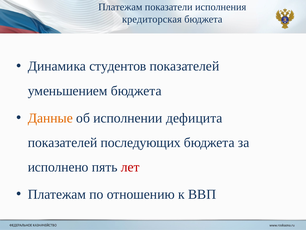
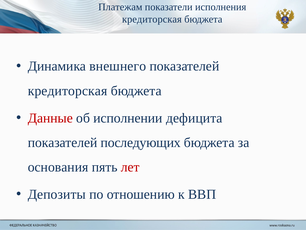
студентов: студентов -> внешнего (118, 66)
уменьшением: уменьшением -> кредиторская (68, 91)
Данные colour: orange -> red (50, 118)
исполнено: исполнено -> основания (58, 167)
Платежам: Платежам -> Депозиты (57, 194)
